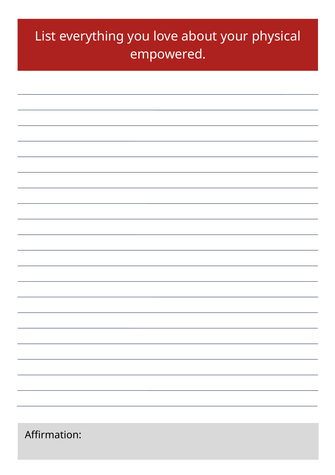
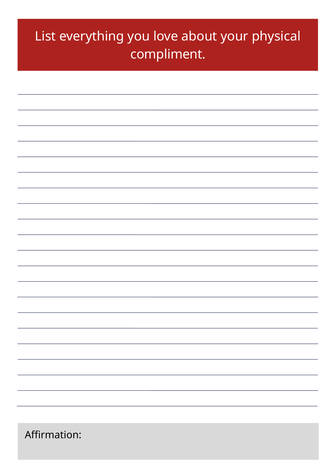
empowered: empowered -> compliment (168, 54)
